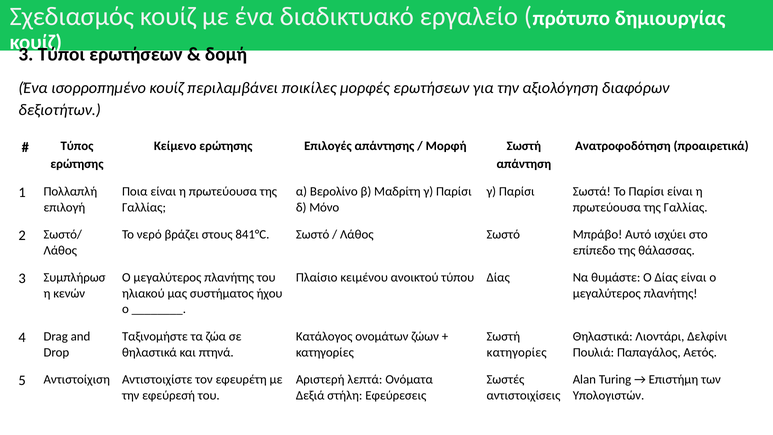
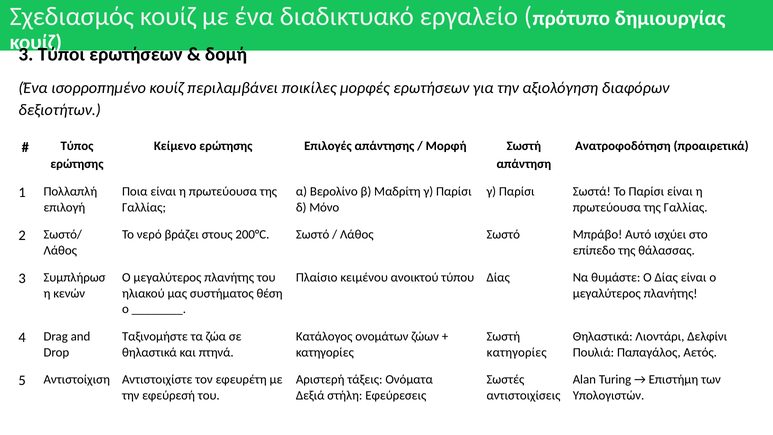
841°C: 841°C -> 200°C (252, 234)
ήχου: ήχου -> θέση (270, 293)
λεπτά: λεπτά -> τάξεις (365, 379)
